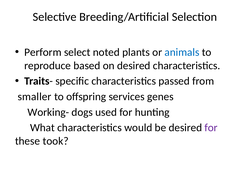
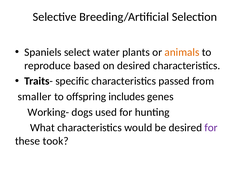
Perform: Perform -> Spaniels (43, 52)
noted: noted -> water (106, 52)
animals colour: blue -> orange (182, 52)
services: services -> includes (127, 97)
